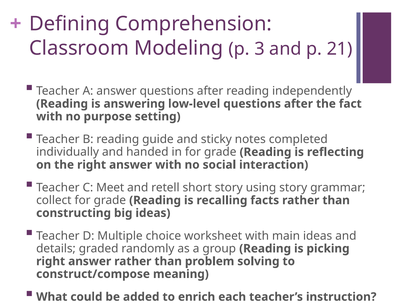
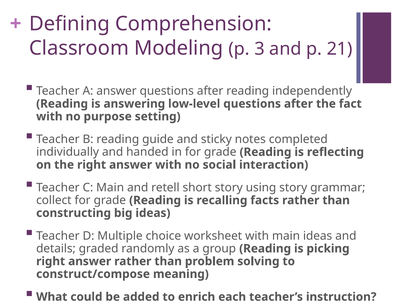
C Meet: Meet -> Main (110, 188)
